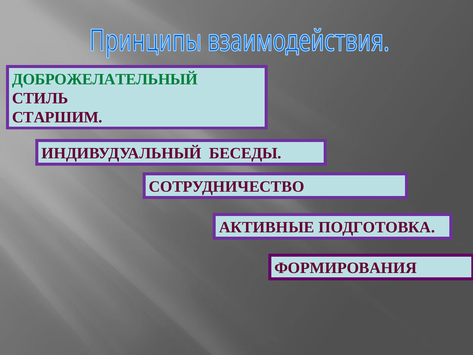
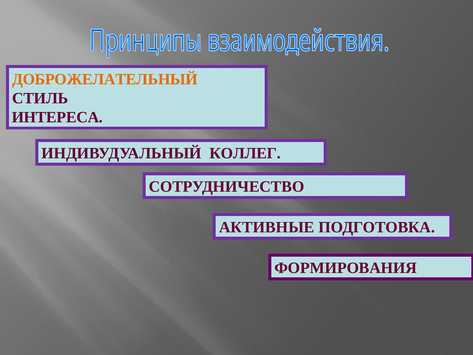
ДОБРОЖЕЛАТЕЛЬНЫЙ colour: green -> orange (105, 79)
СТАРШИМ: СТАРШИМ -> ИНТЕРЕСА (57, 117)
БЕСЕДЫ: БЕСЕДЫ -> КОЛЛЕГ (245, 153)
